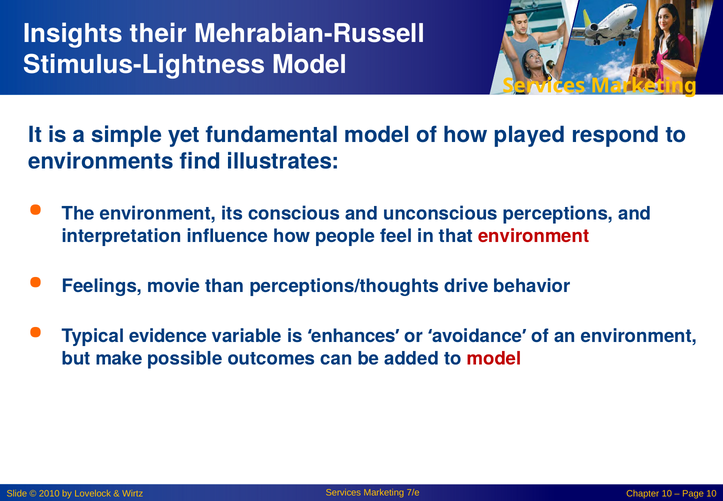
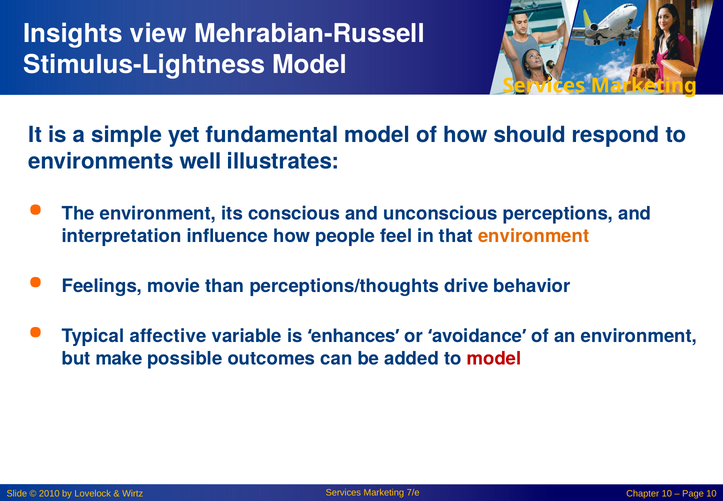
their: their -> view (158, 33)
played: played -> should (530, 135)
find: find -> well (201, 162)
environment colour: red -> orange (534, 236)
evidence: evidence -> affective (168, 336)
